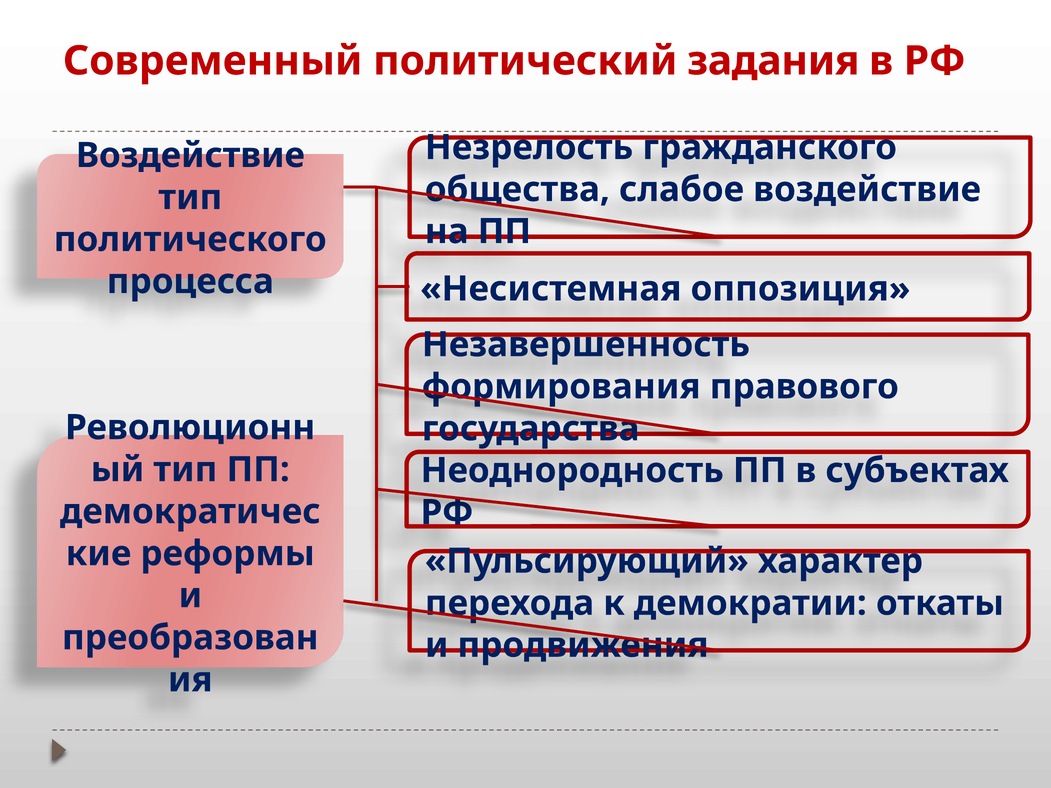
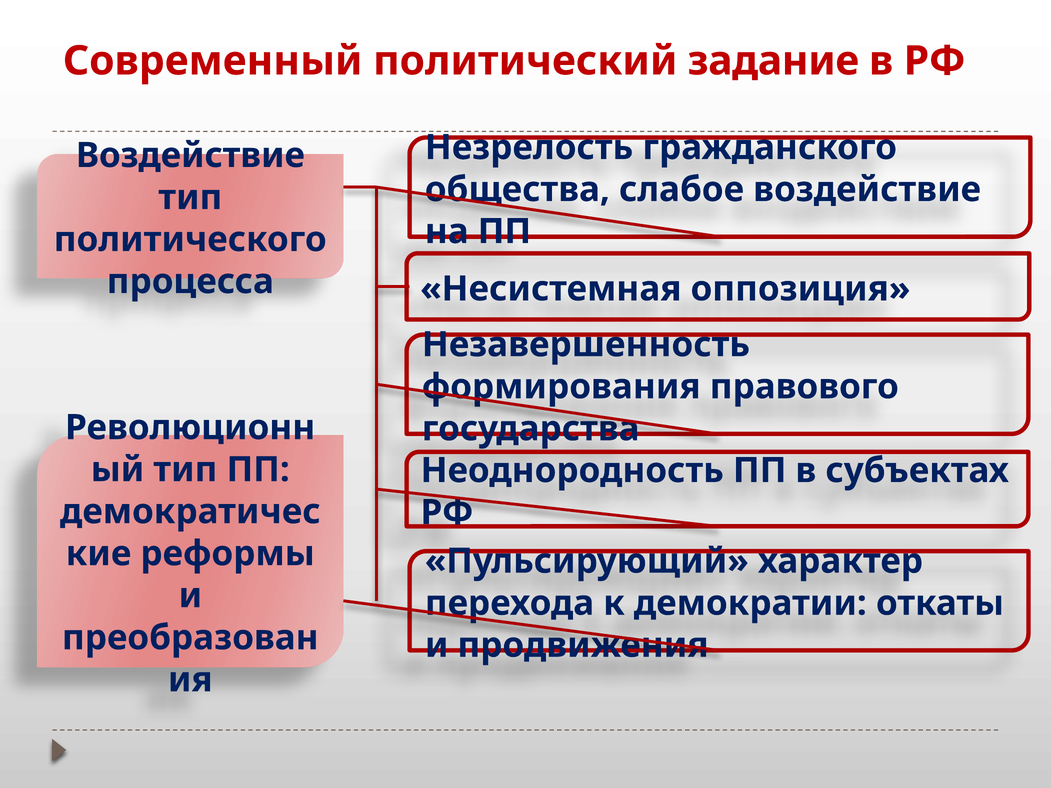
задания: задания -> задание (773, 61)
